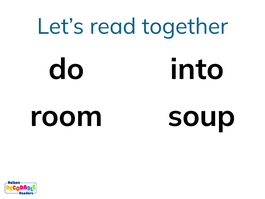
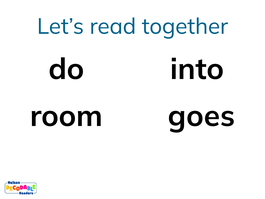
soup: soup -> goes (201, 116)
